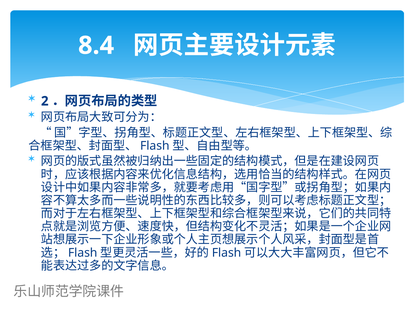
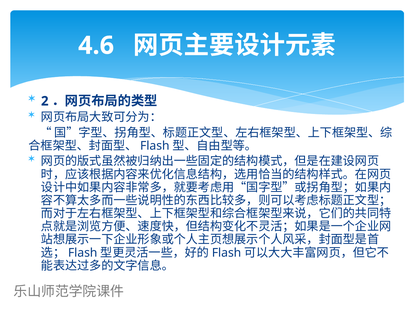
8.4: 8.4 -> 4.6 (96, 45)
